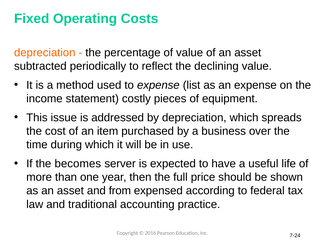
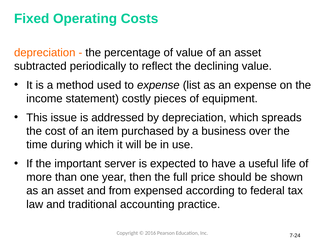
becomes: becomes -> important (78, 163)
